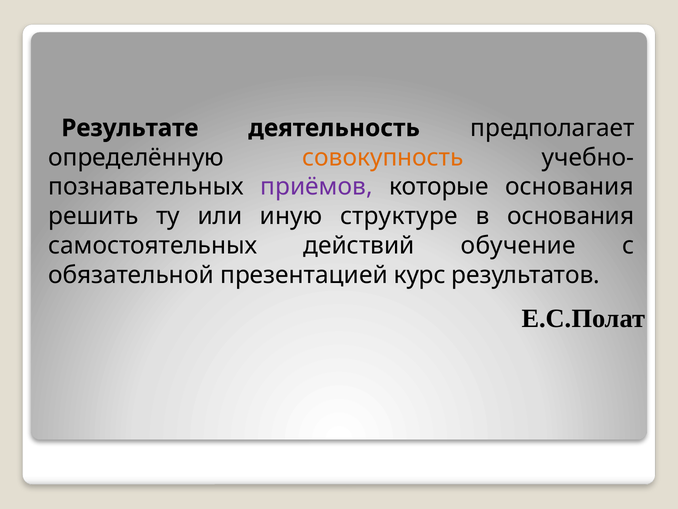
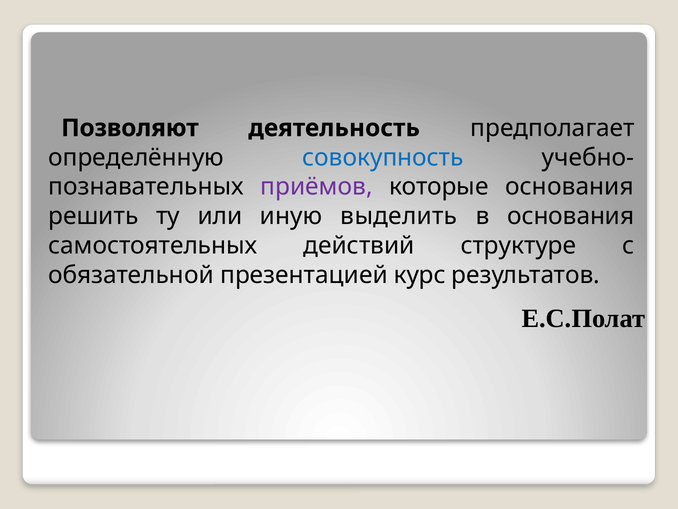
Результате: Результате -> Позволяют (130, 128)
совокупность colour: orange -> blue (383, 157)
структуре: структуре -> выделить (399, 216)
обучение: обучение -> структуре (518, 245)
